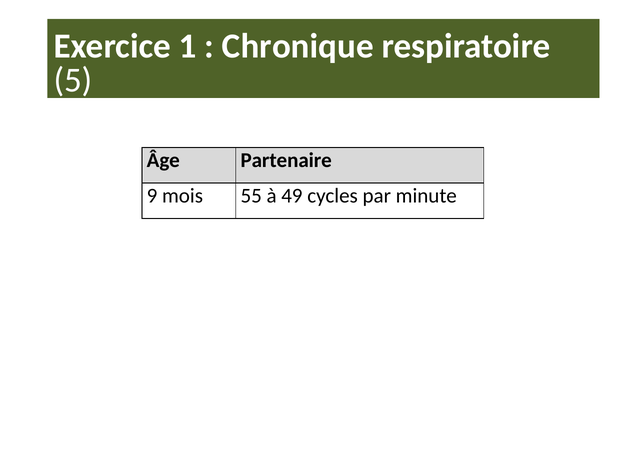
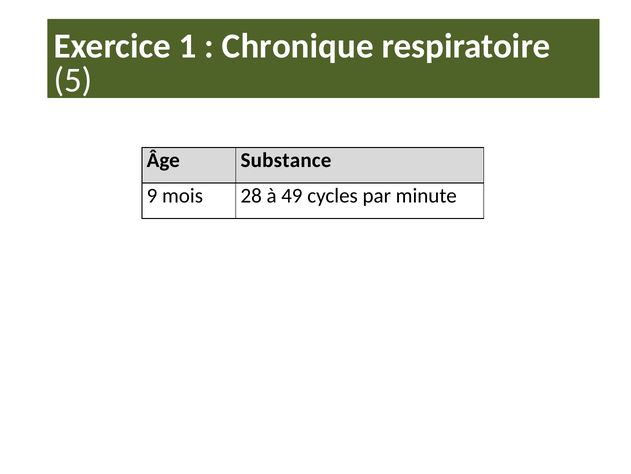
Partenaire: Partenaire -> Substance (286, 160)
55: 55 -> 28 (251, 196)
